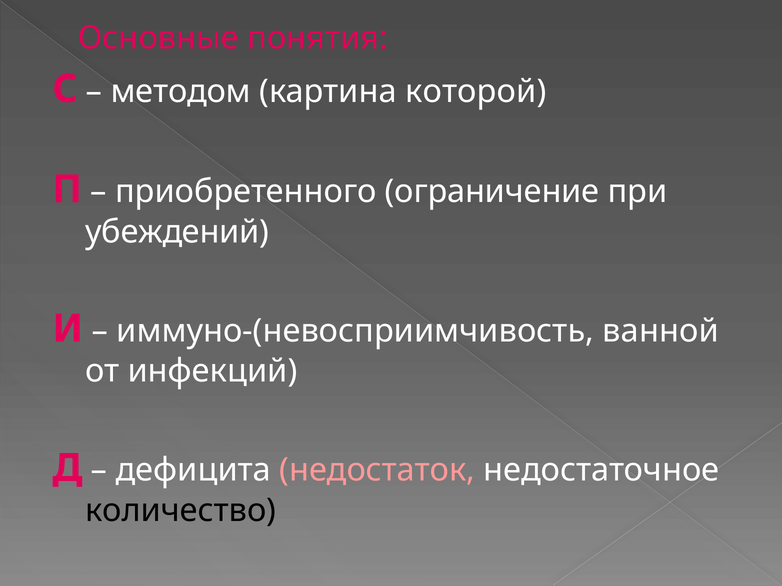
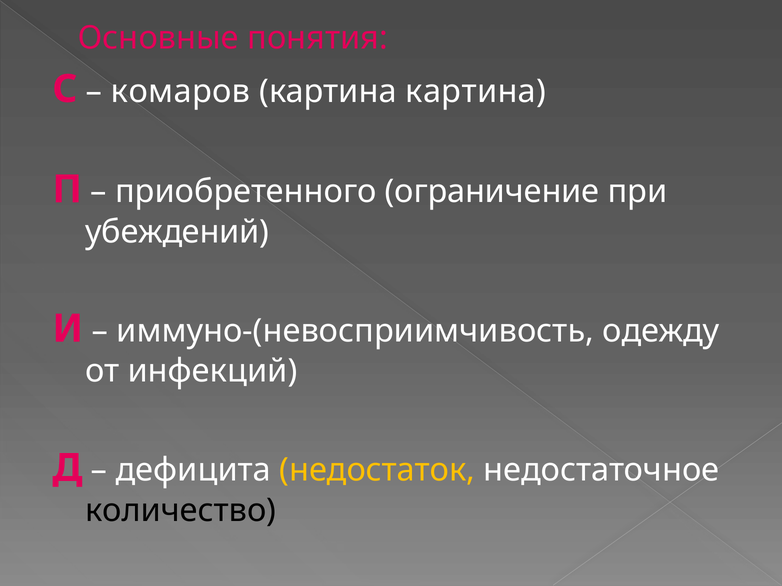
методом: методом -> комаров (181, 91)
картина которой: которой -> картина (476, 91)
ванной: ванной -> одежду (661, 331)
недостаток colour: pink -> yellow (377, 471)
